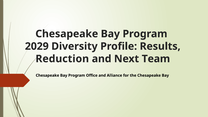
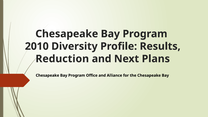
2029: 2029 -> 2010 (37, 46)
Team: Team -> Plans (156, 59)
